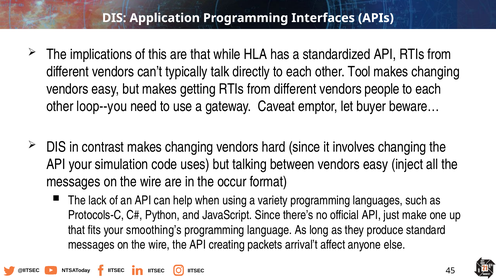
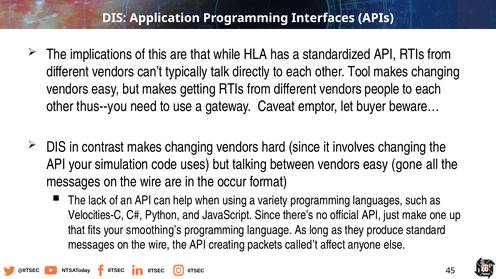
loop--you: loop--you -> thus--you (102, 107)
inject: inject -> gone (407, 164)
Protocols-C: Protocols-C -> Velocities-C (96, 215)
arrival’t: arrival’t -> called’t (301, 245)
